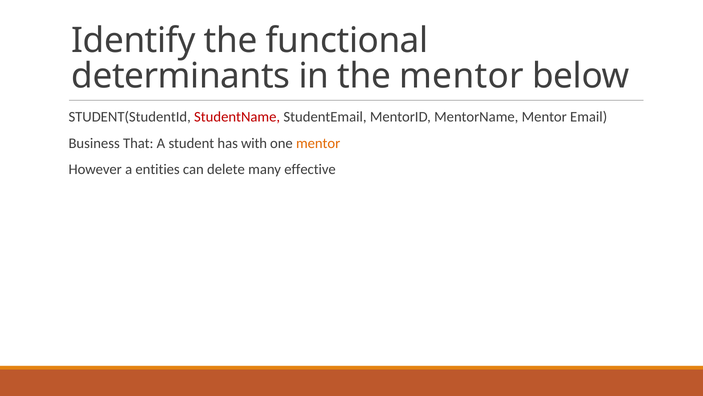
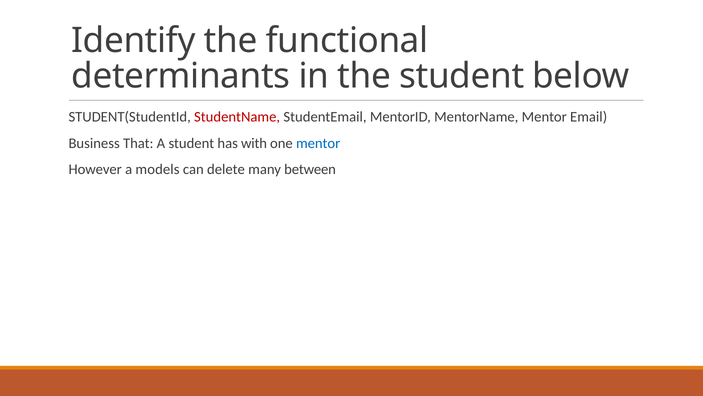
the mentor: mentor -> student (462, 76)
mentor colour: orange -> blue (318, 143)
entities: entities -> models (158, 169)
effective: effective -> between (310, 169)
